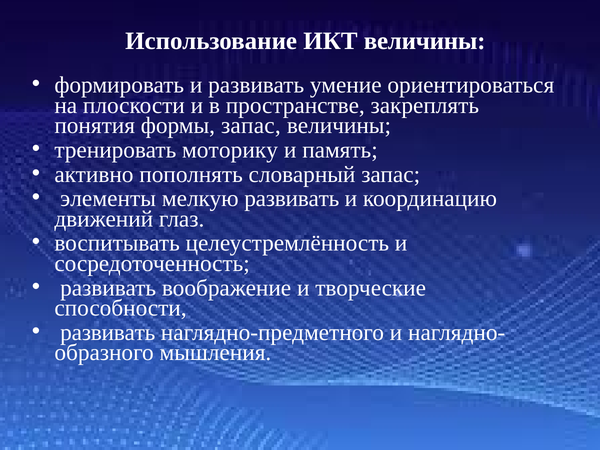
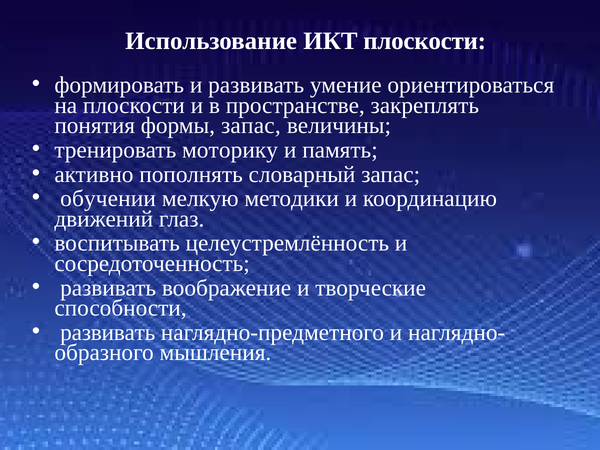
ИКТ величины: величины -> плоскости (425, 41)
элементы: элементы -> обучении (108, 199)
мелкую развивать: развивать -> методики (292, 199)
